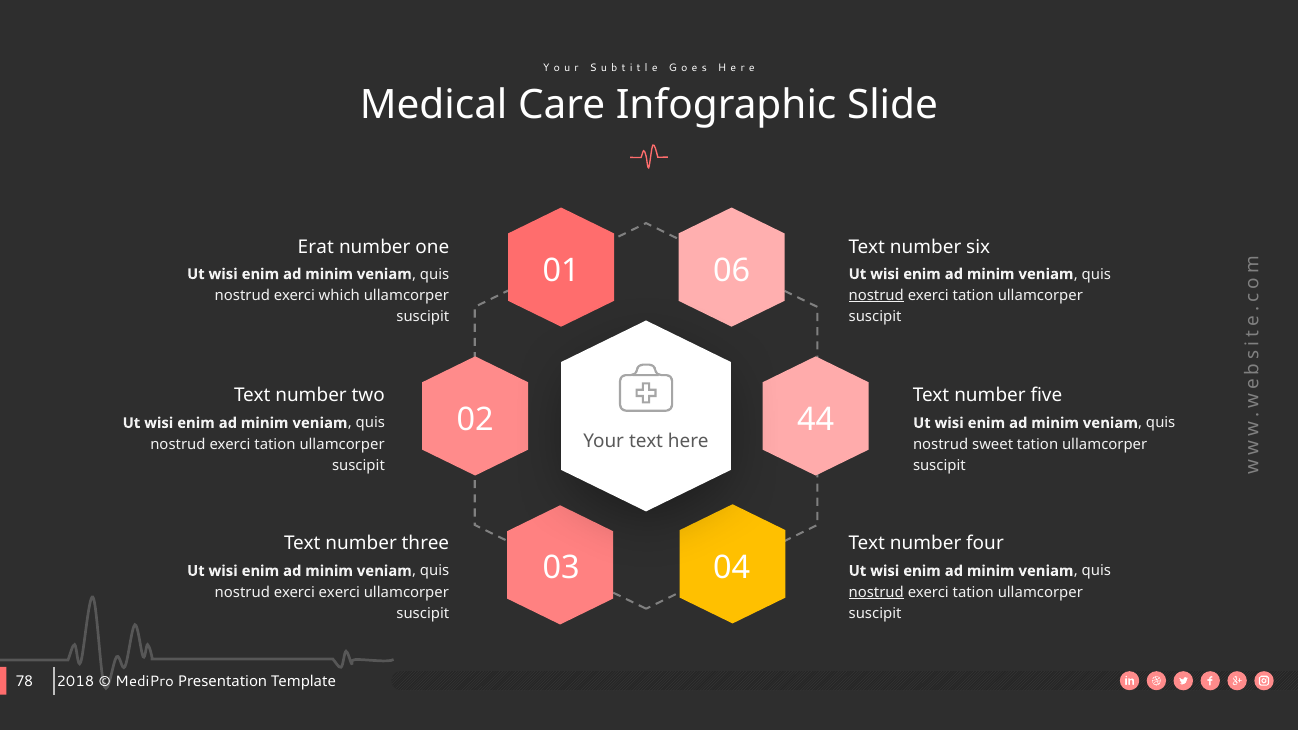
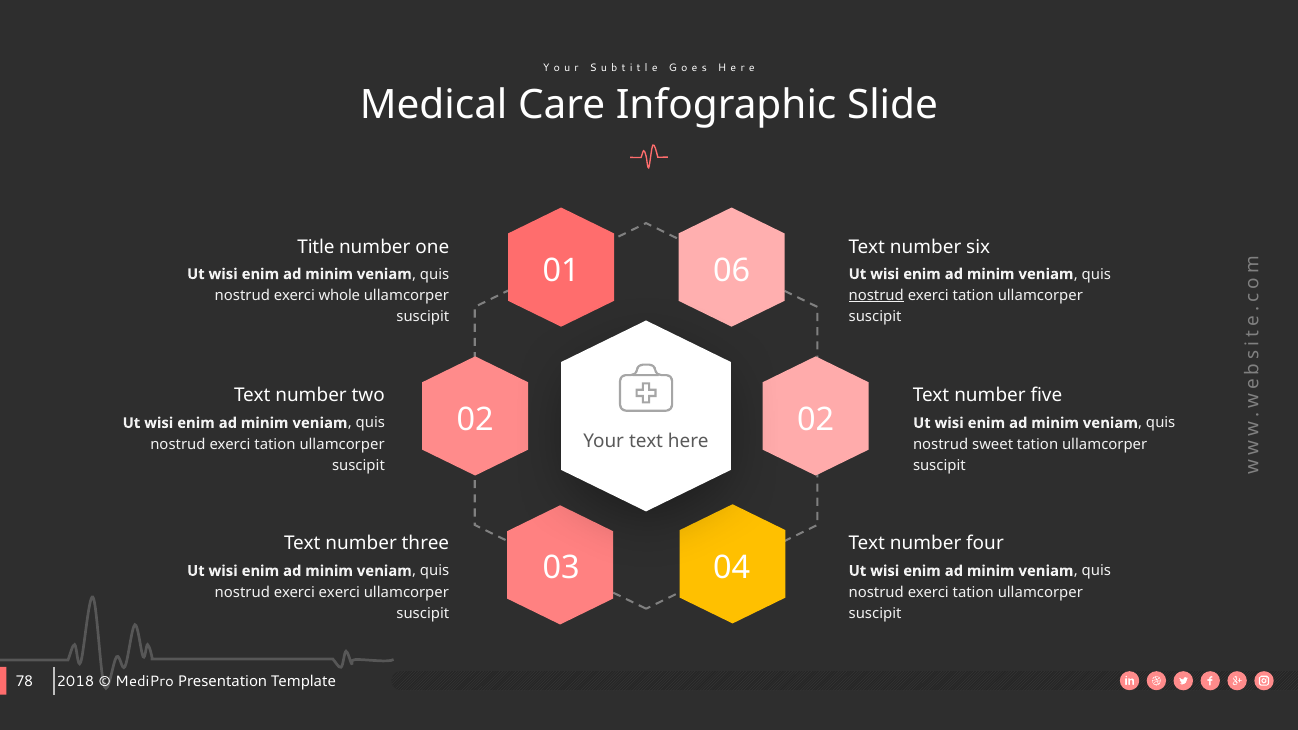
Erat: Erat -> Title (316, 247)
which: which -> whole (339, 296)
02 44: 44 -> 02 (816, 420)
nostrud underline: present -> none (876, 592)
